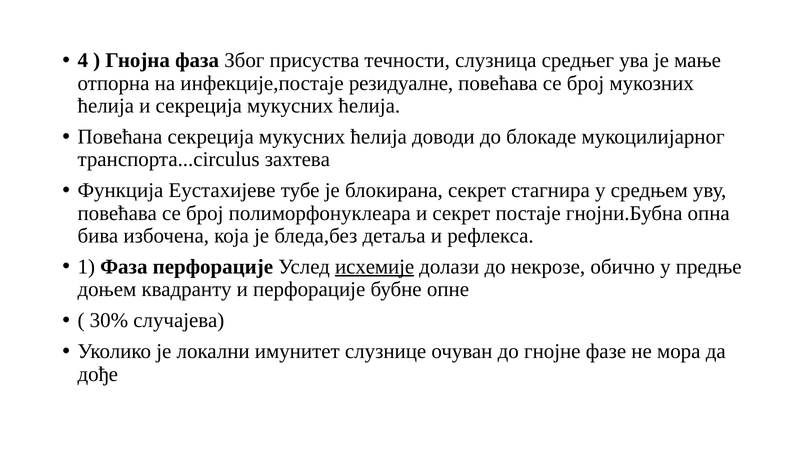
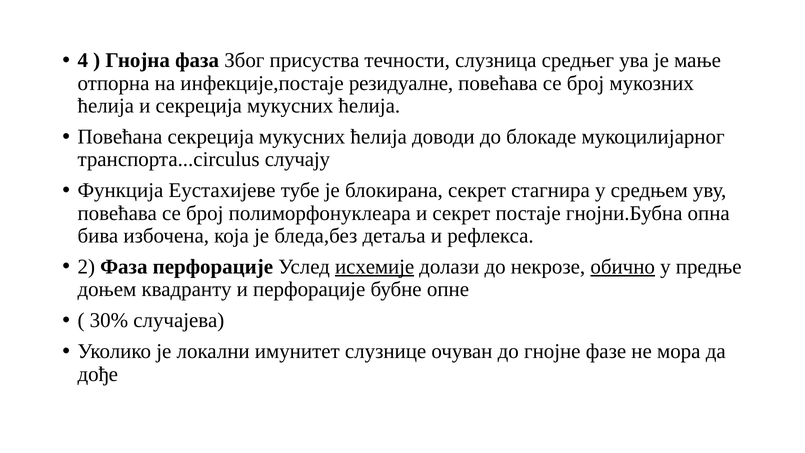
захтева: захтева -> случају (297, 159)
1: 1 -> 2 (86, 267)
обично underline: none -> present (623, 267)
